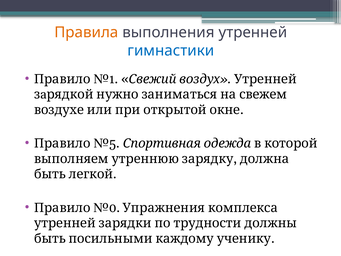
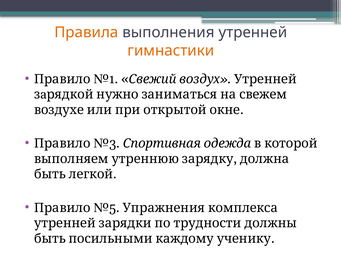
гимнастики colour: blue -> orange (171, 50)
№5: №5 -> №3 (107, 143)
№0: №0 -> №5 (106, 208)
